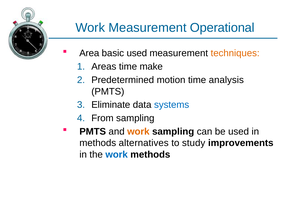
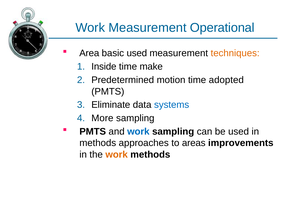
Areas: Areas -> Inside (104, 67)
analysis: analysis -> adopted (226, 80)
From: From -> More (102, 118)
work colour: orange -> blue (138, 132)
alternatives: alternatives -> approaches (144, 143)
study: study -> areas (194, 143)
work colour: blue -> orange (117, 155)
